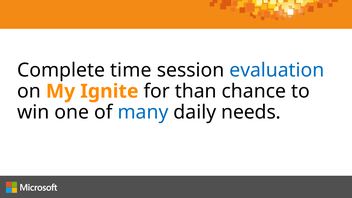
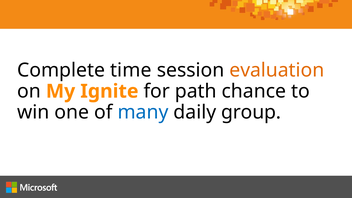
evaluation colour: blue -> orange (277, 70)
than: than -> path (196, 91)
needs: needs -> group (251, 112)
